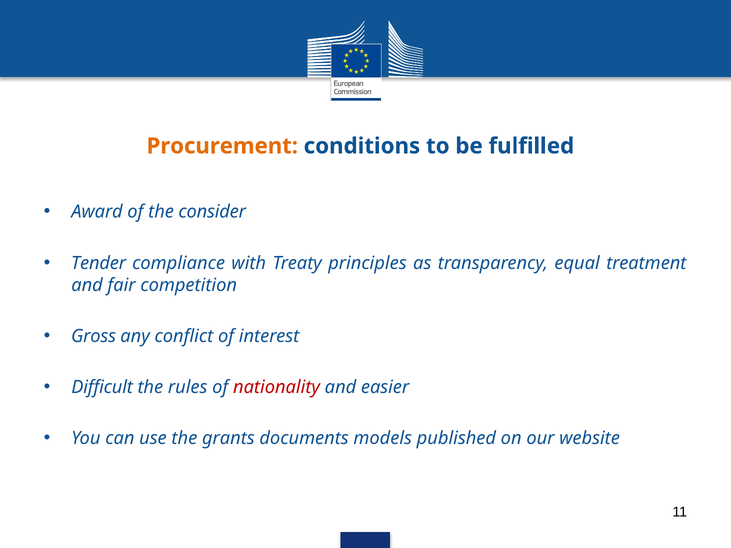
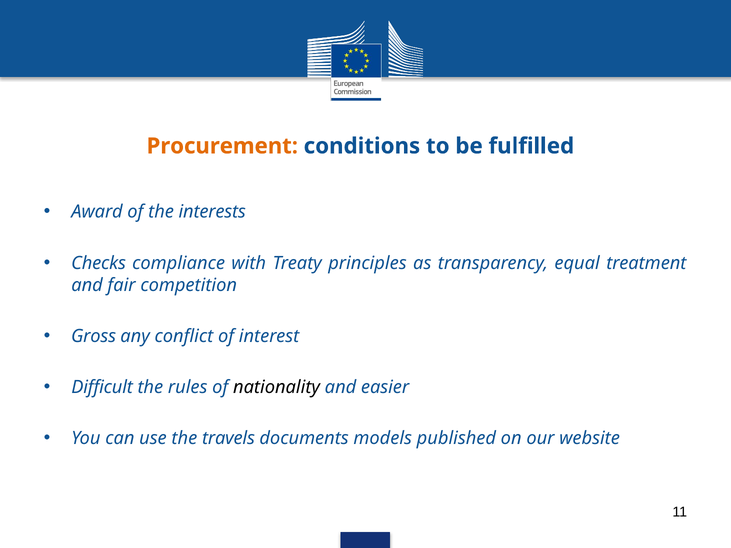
consider: consider -> interests (212, 212)
Tender: Tender -> Checks (99, 263)
nationality colour: red -> black (277, 387)
grants: grants -> travels (228, 439)
